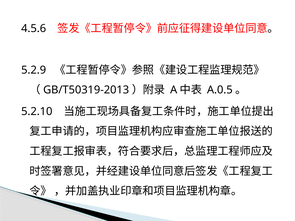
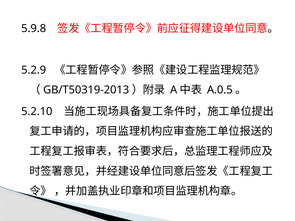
4.5.6: 4.5.6 -> 5.9.8 (34, 29)
